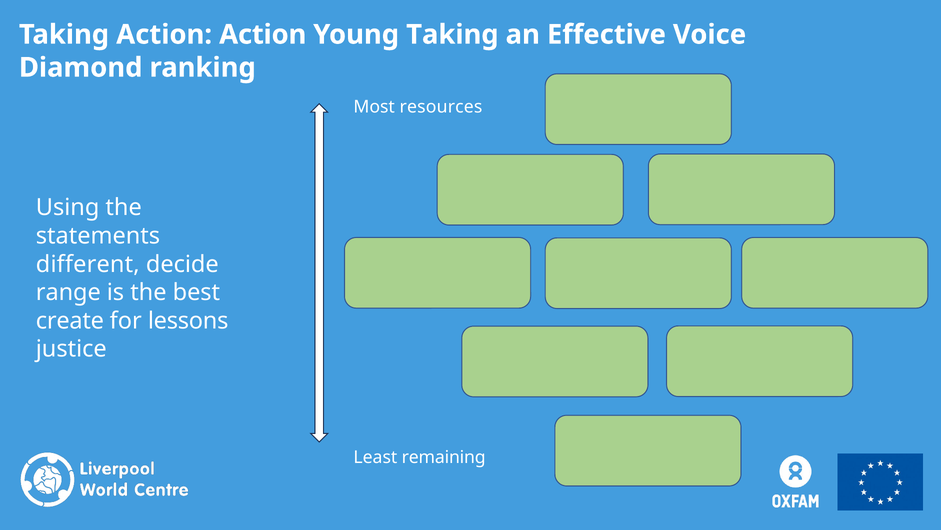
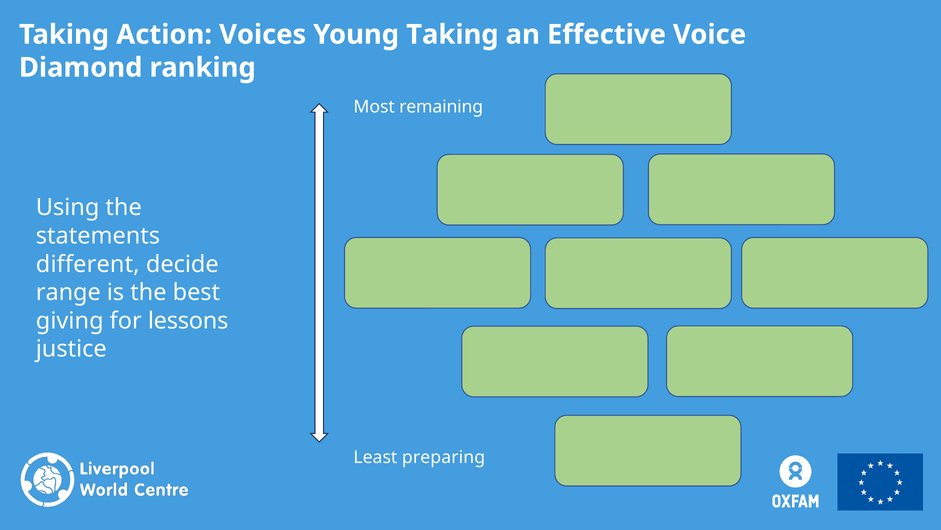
Action Action: Action -> Voices (263, 35)
resources: resources -> remaining (441, 107)
create: create -> giving (70, 320)
remaining: remaining -> preparing (444, 457)
